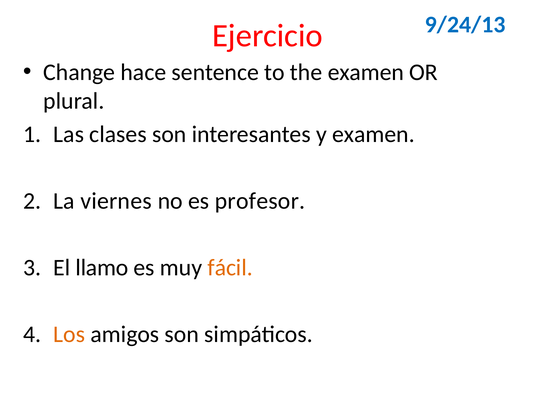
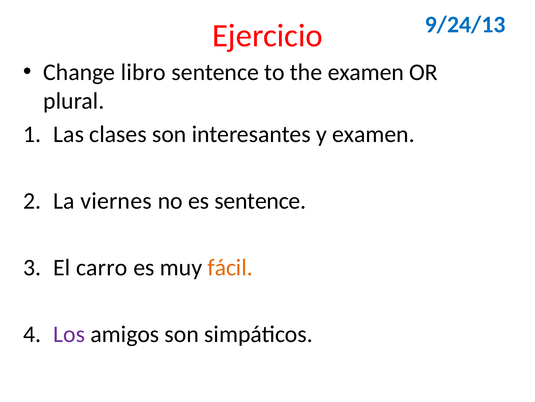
hace: hace -> libro (143, 72)
es profesor: profesor -> sentence (260, 201)
llamo: llamo -> carro (102, 267)
Los colour: orange -> purple (69, 334)
